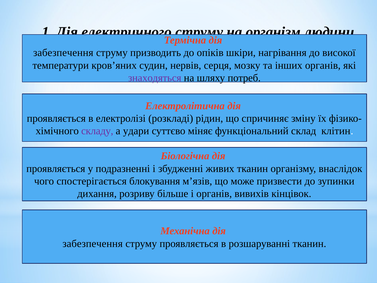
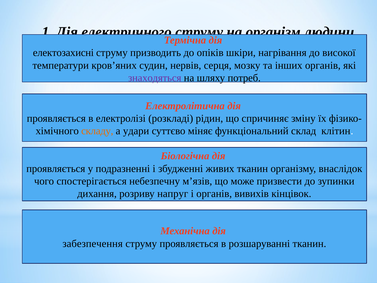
забезпечення: забезпечення -> електозахисні (63, 53)
складу colour: purple -> orange (97, 131)
блокування: блокування -> небезпечну (155, 181)
більше: більше -> напруг (173, 194)
